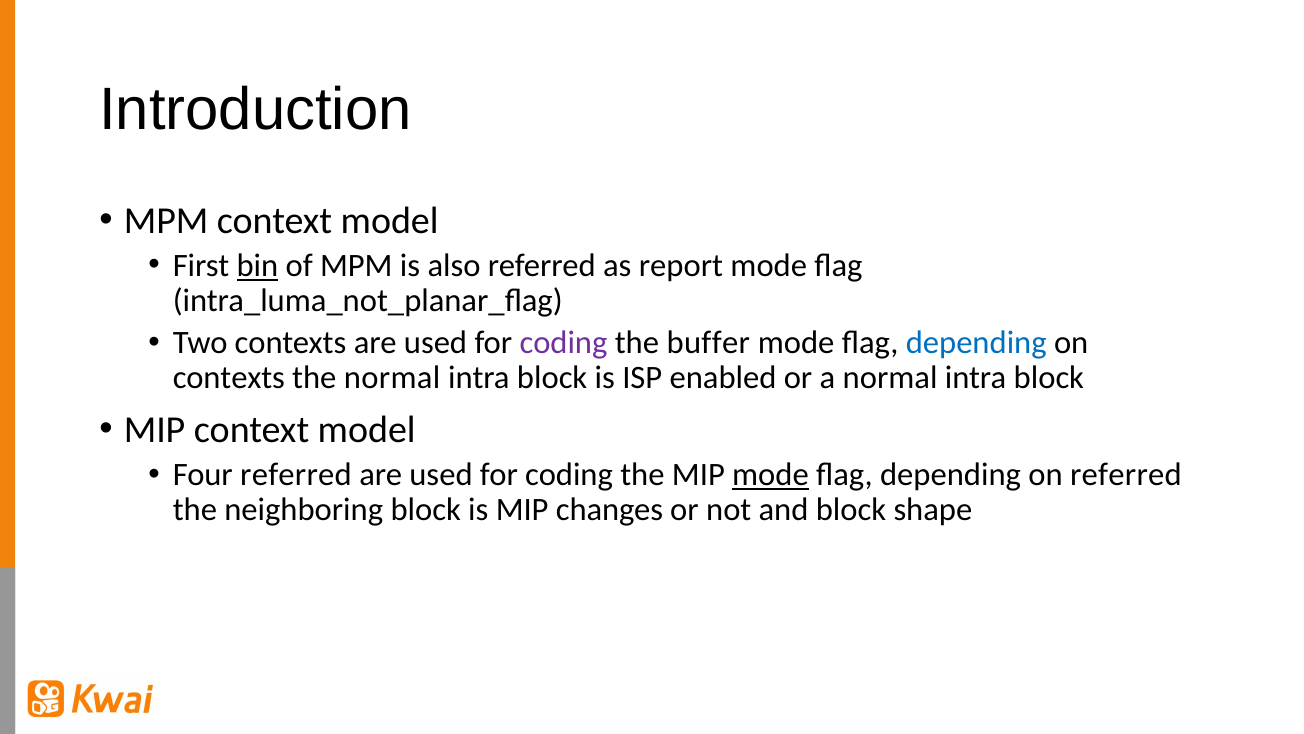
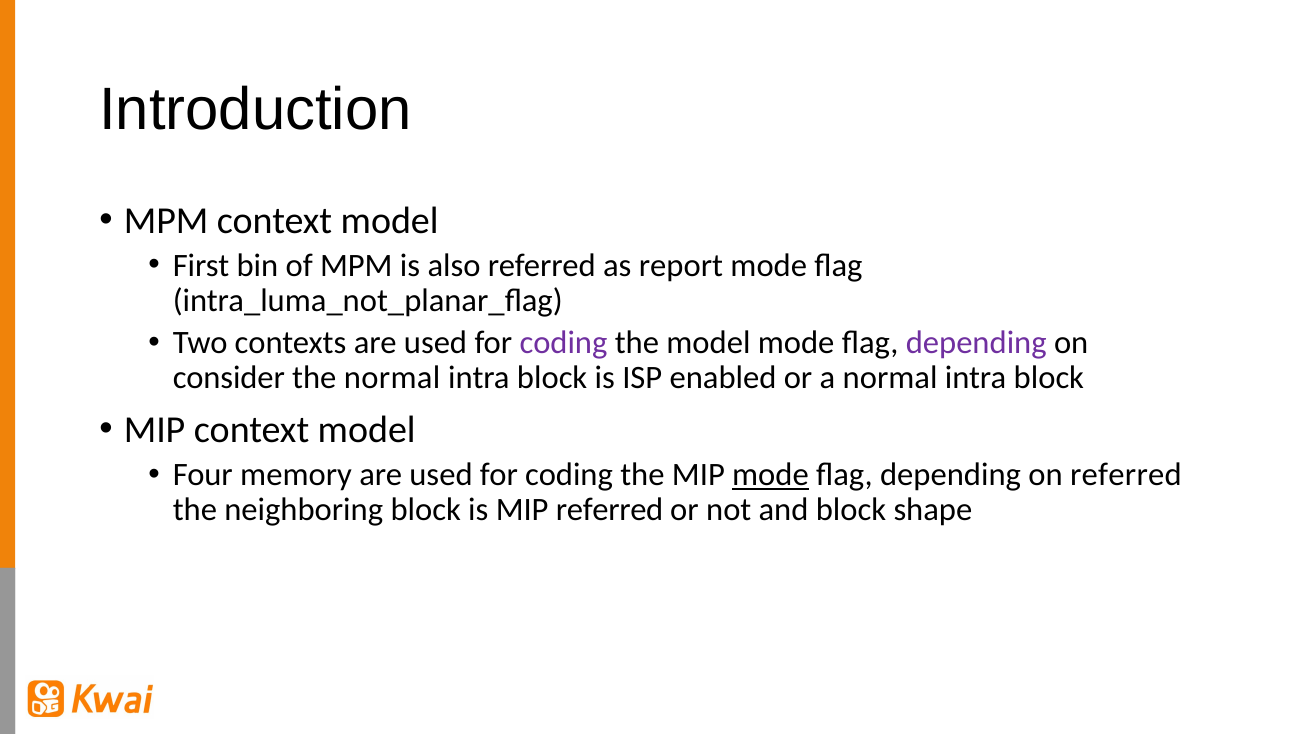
bin underline: present -> none (257, 265)
the buffer: buffer -> model (708, 343)
depending colour: blue -> purple (976, 343)
contexts: contexts -> consider (229, 378)
Four referred: referred -> memory (296, 474)
MIP changes: changes -> referred (610, 509)
